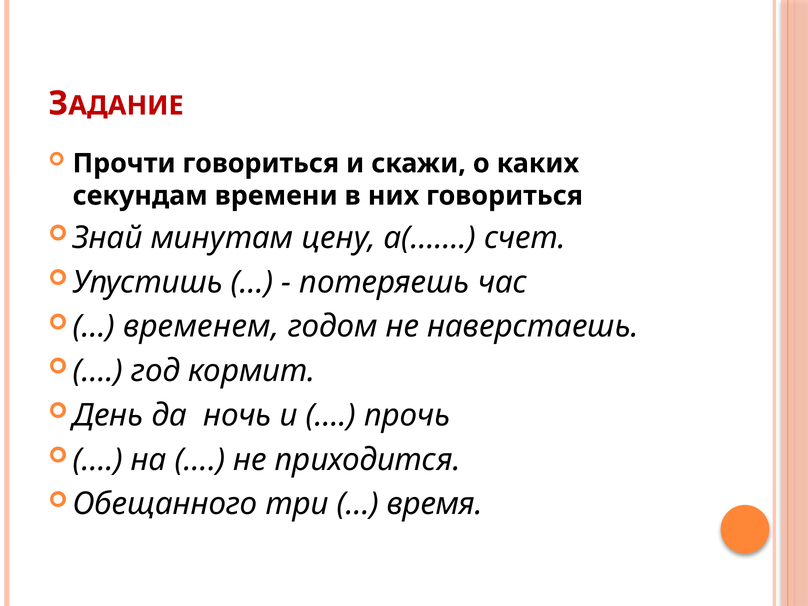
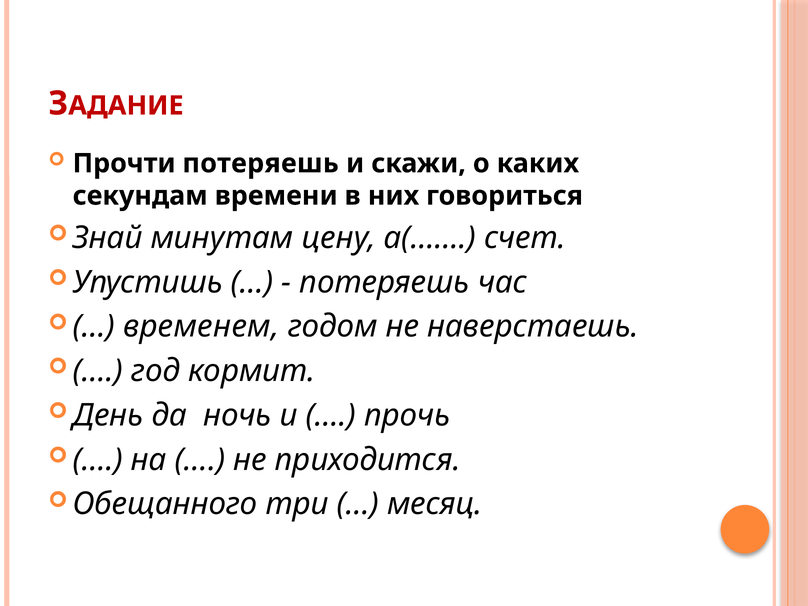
Прочти говориться: говориться -> потеряешь (261, 163)
время: время -> месяц (435, 504)
